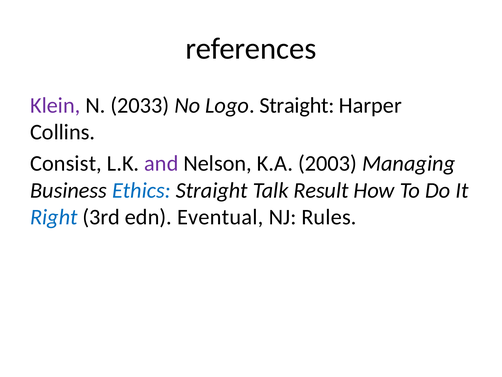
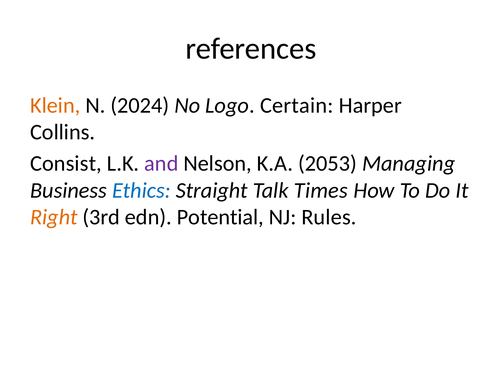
Klein colour: purple -> orange (55, 105)
2033: 2033 -> 2024 (140, 105)
Logo Straight: Straight -> Certain (297, 105)
2003: 2003 -> 2053 (327, 163)
Result: Result -> Times (321, 190)
Right colour: blue -> orange (54, 217)
Eventual: Eventual -> Potential (220, 217)
